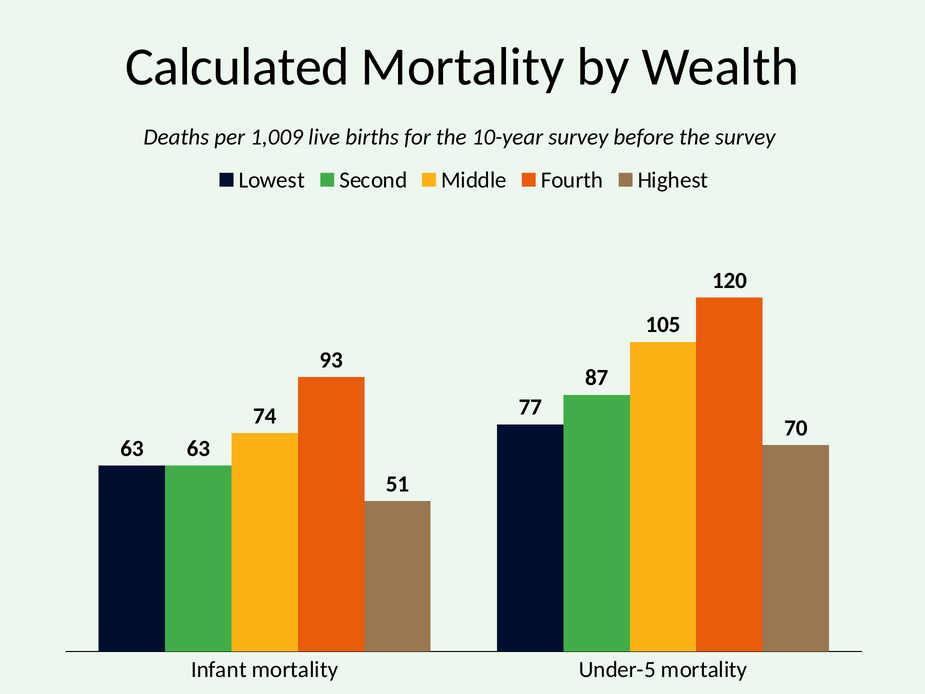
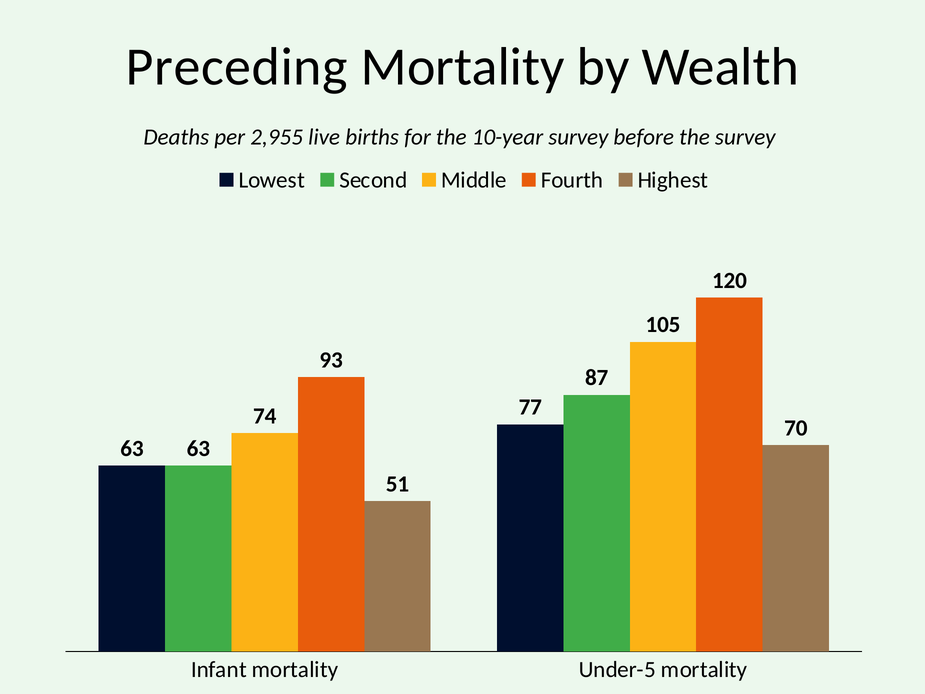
Calculated: Calculated -> Preceding (237, 67)
1,009: 1,009 -> 2,955 (277, 137)
